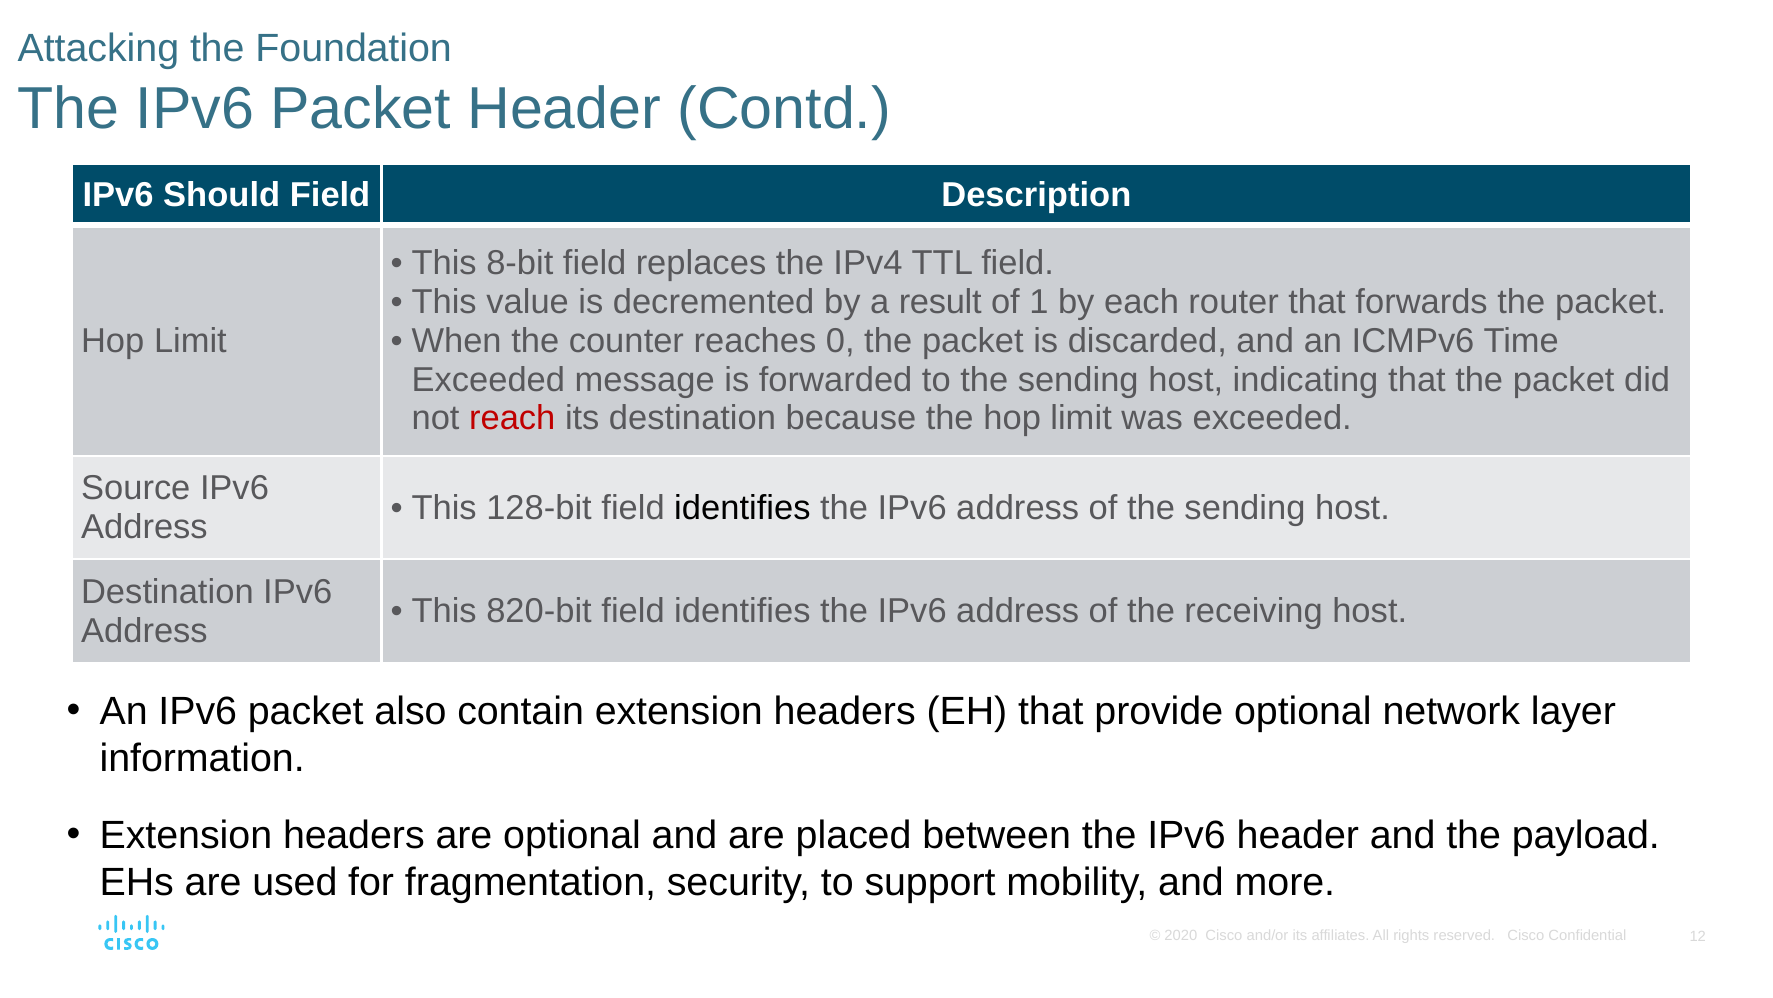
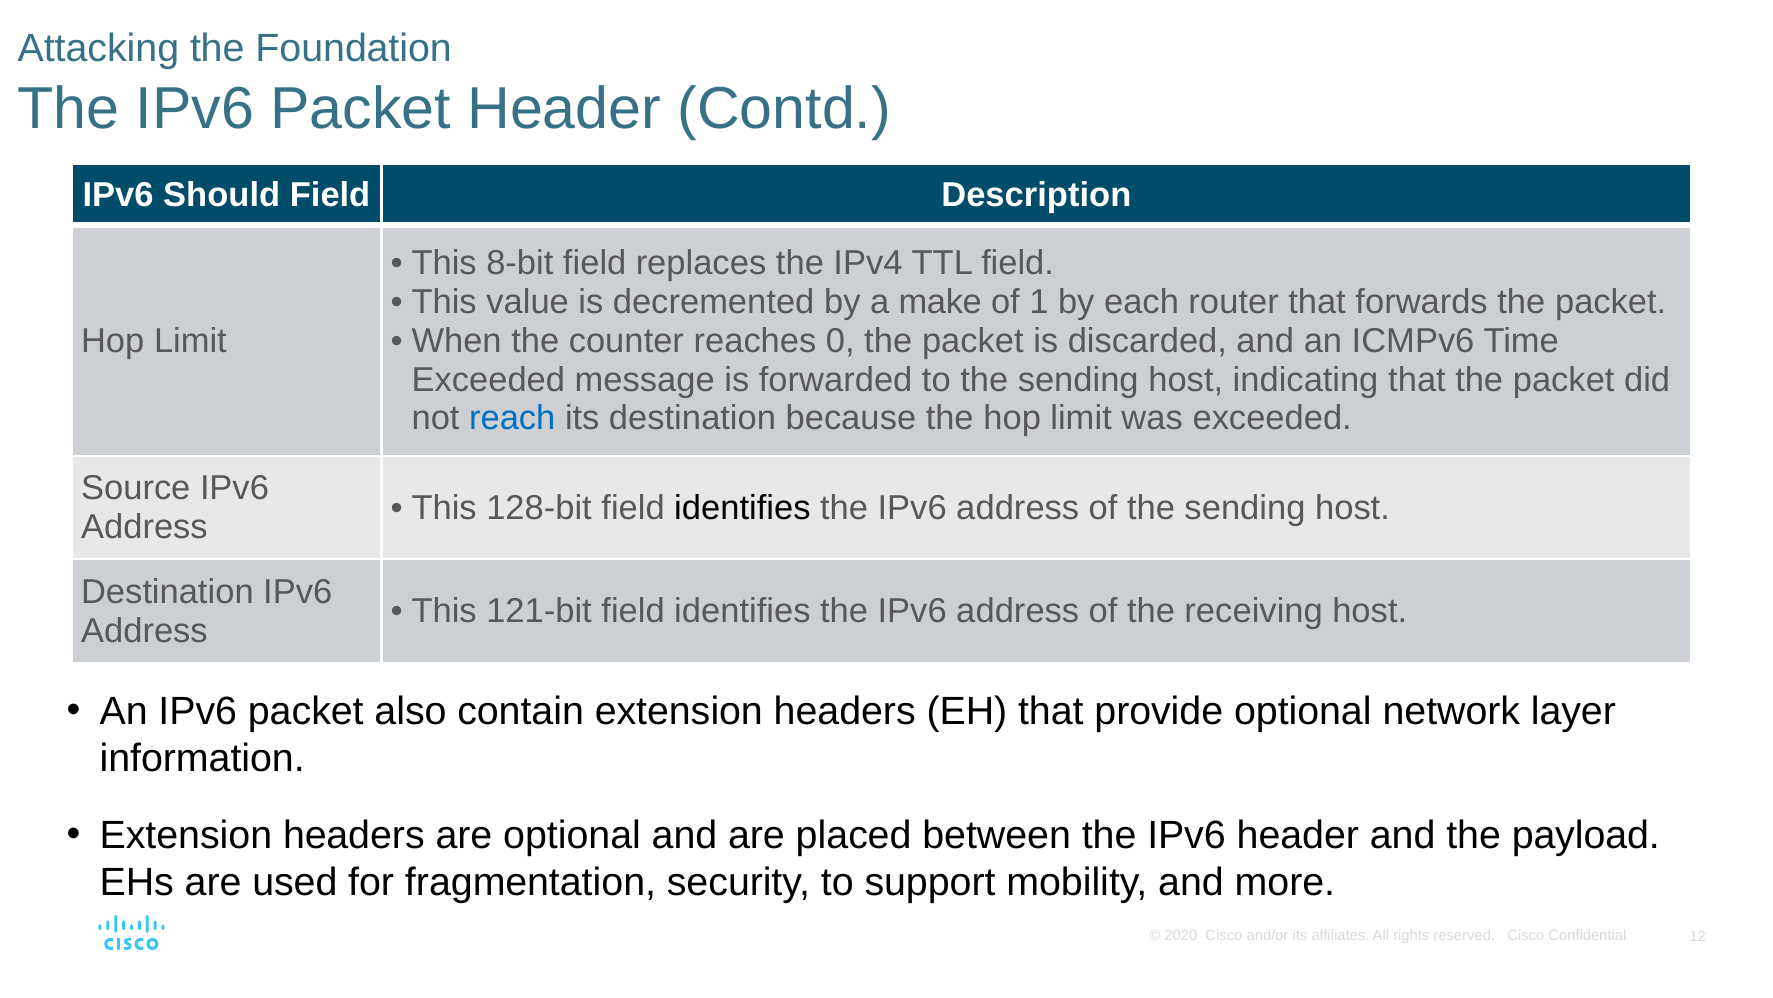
result: result -> make (940, 302)
reach colour: red -> blue (512, 418)
820-bit: 820-bit -> 121-bit (539, 611)
